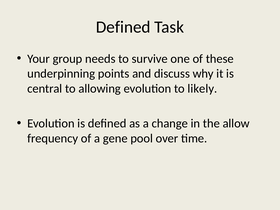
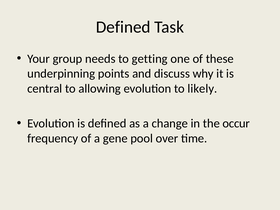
survive: survive -> getting (150, 59)
allow: allow -> occur (236, 123)
